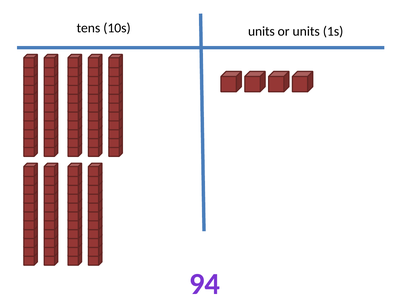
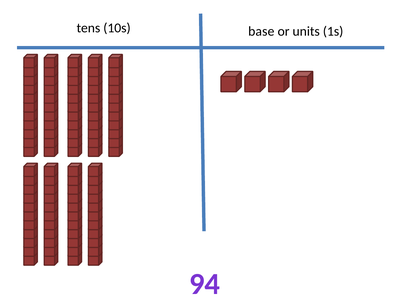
10s units: units -> base (261, 32)
